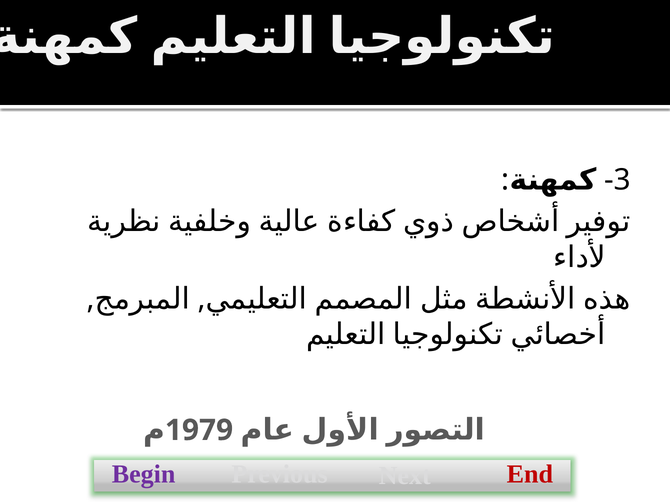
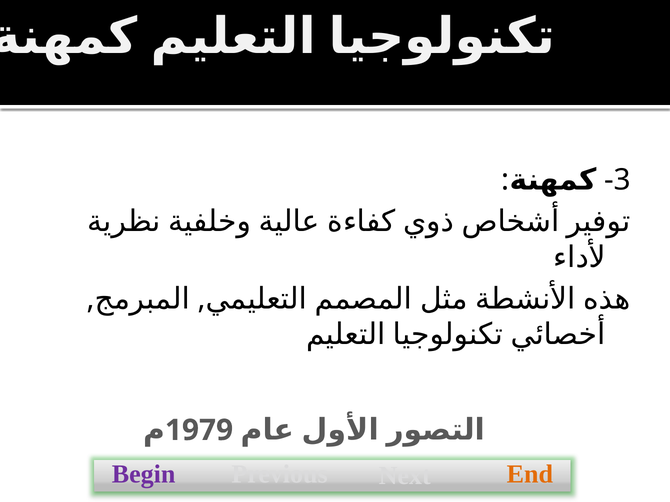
End colour: red -> orange (530, 474)
